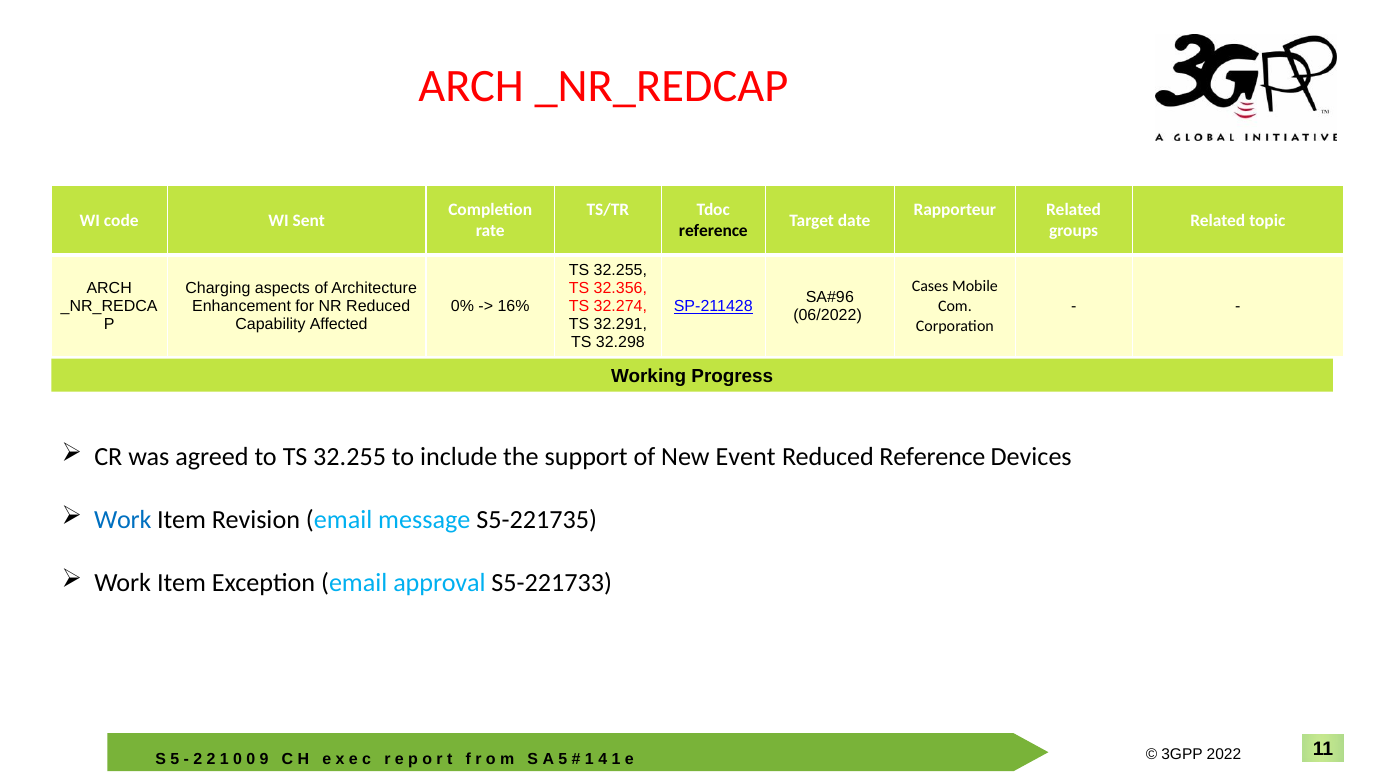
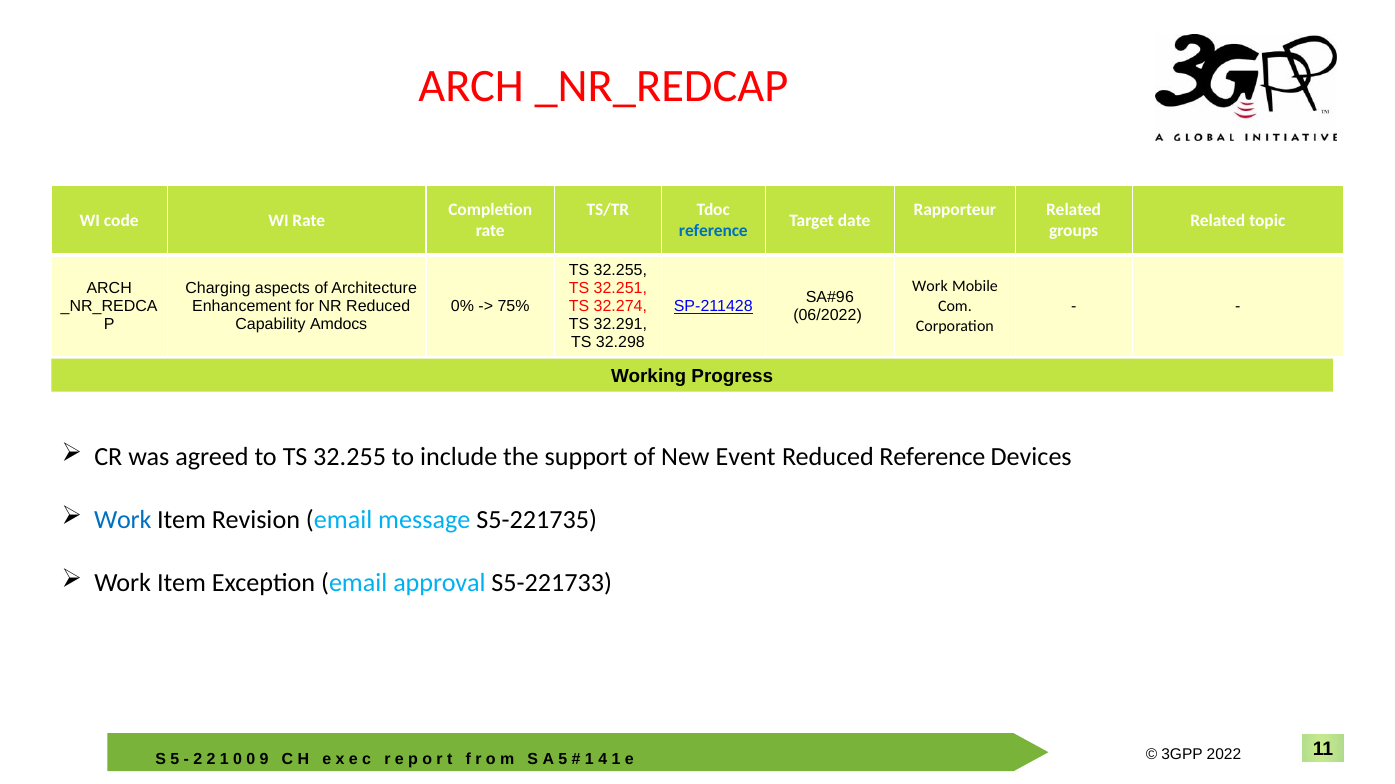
WI Sent: Sent -> Rate (309, 221)
reference colour: black -> blue (713, 231)
Cases: Cases -> Work (930, 287)
32.356: 32.356 -> 32.251 (620, 289)
16%: 16% -> 75% (514, 306)
Affected: Affected -> Amdocs (339, 324)
